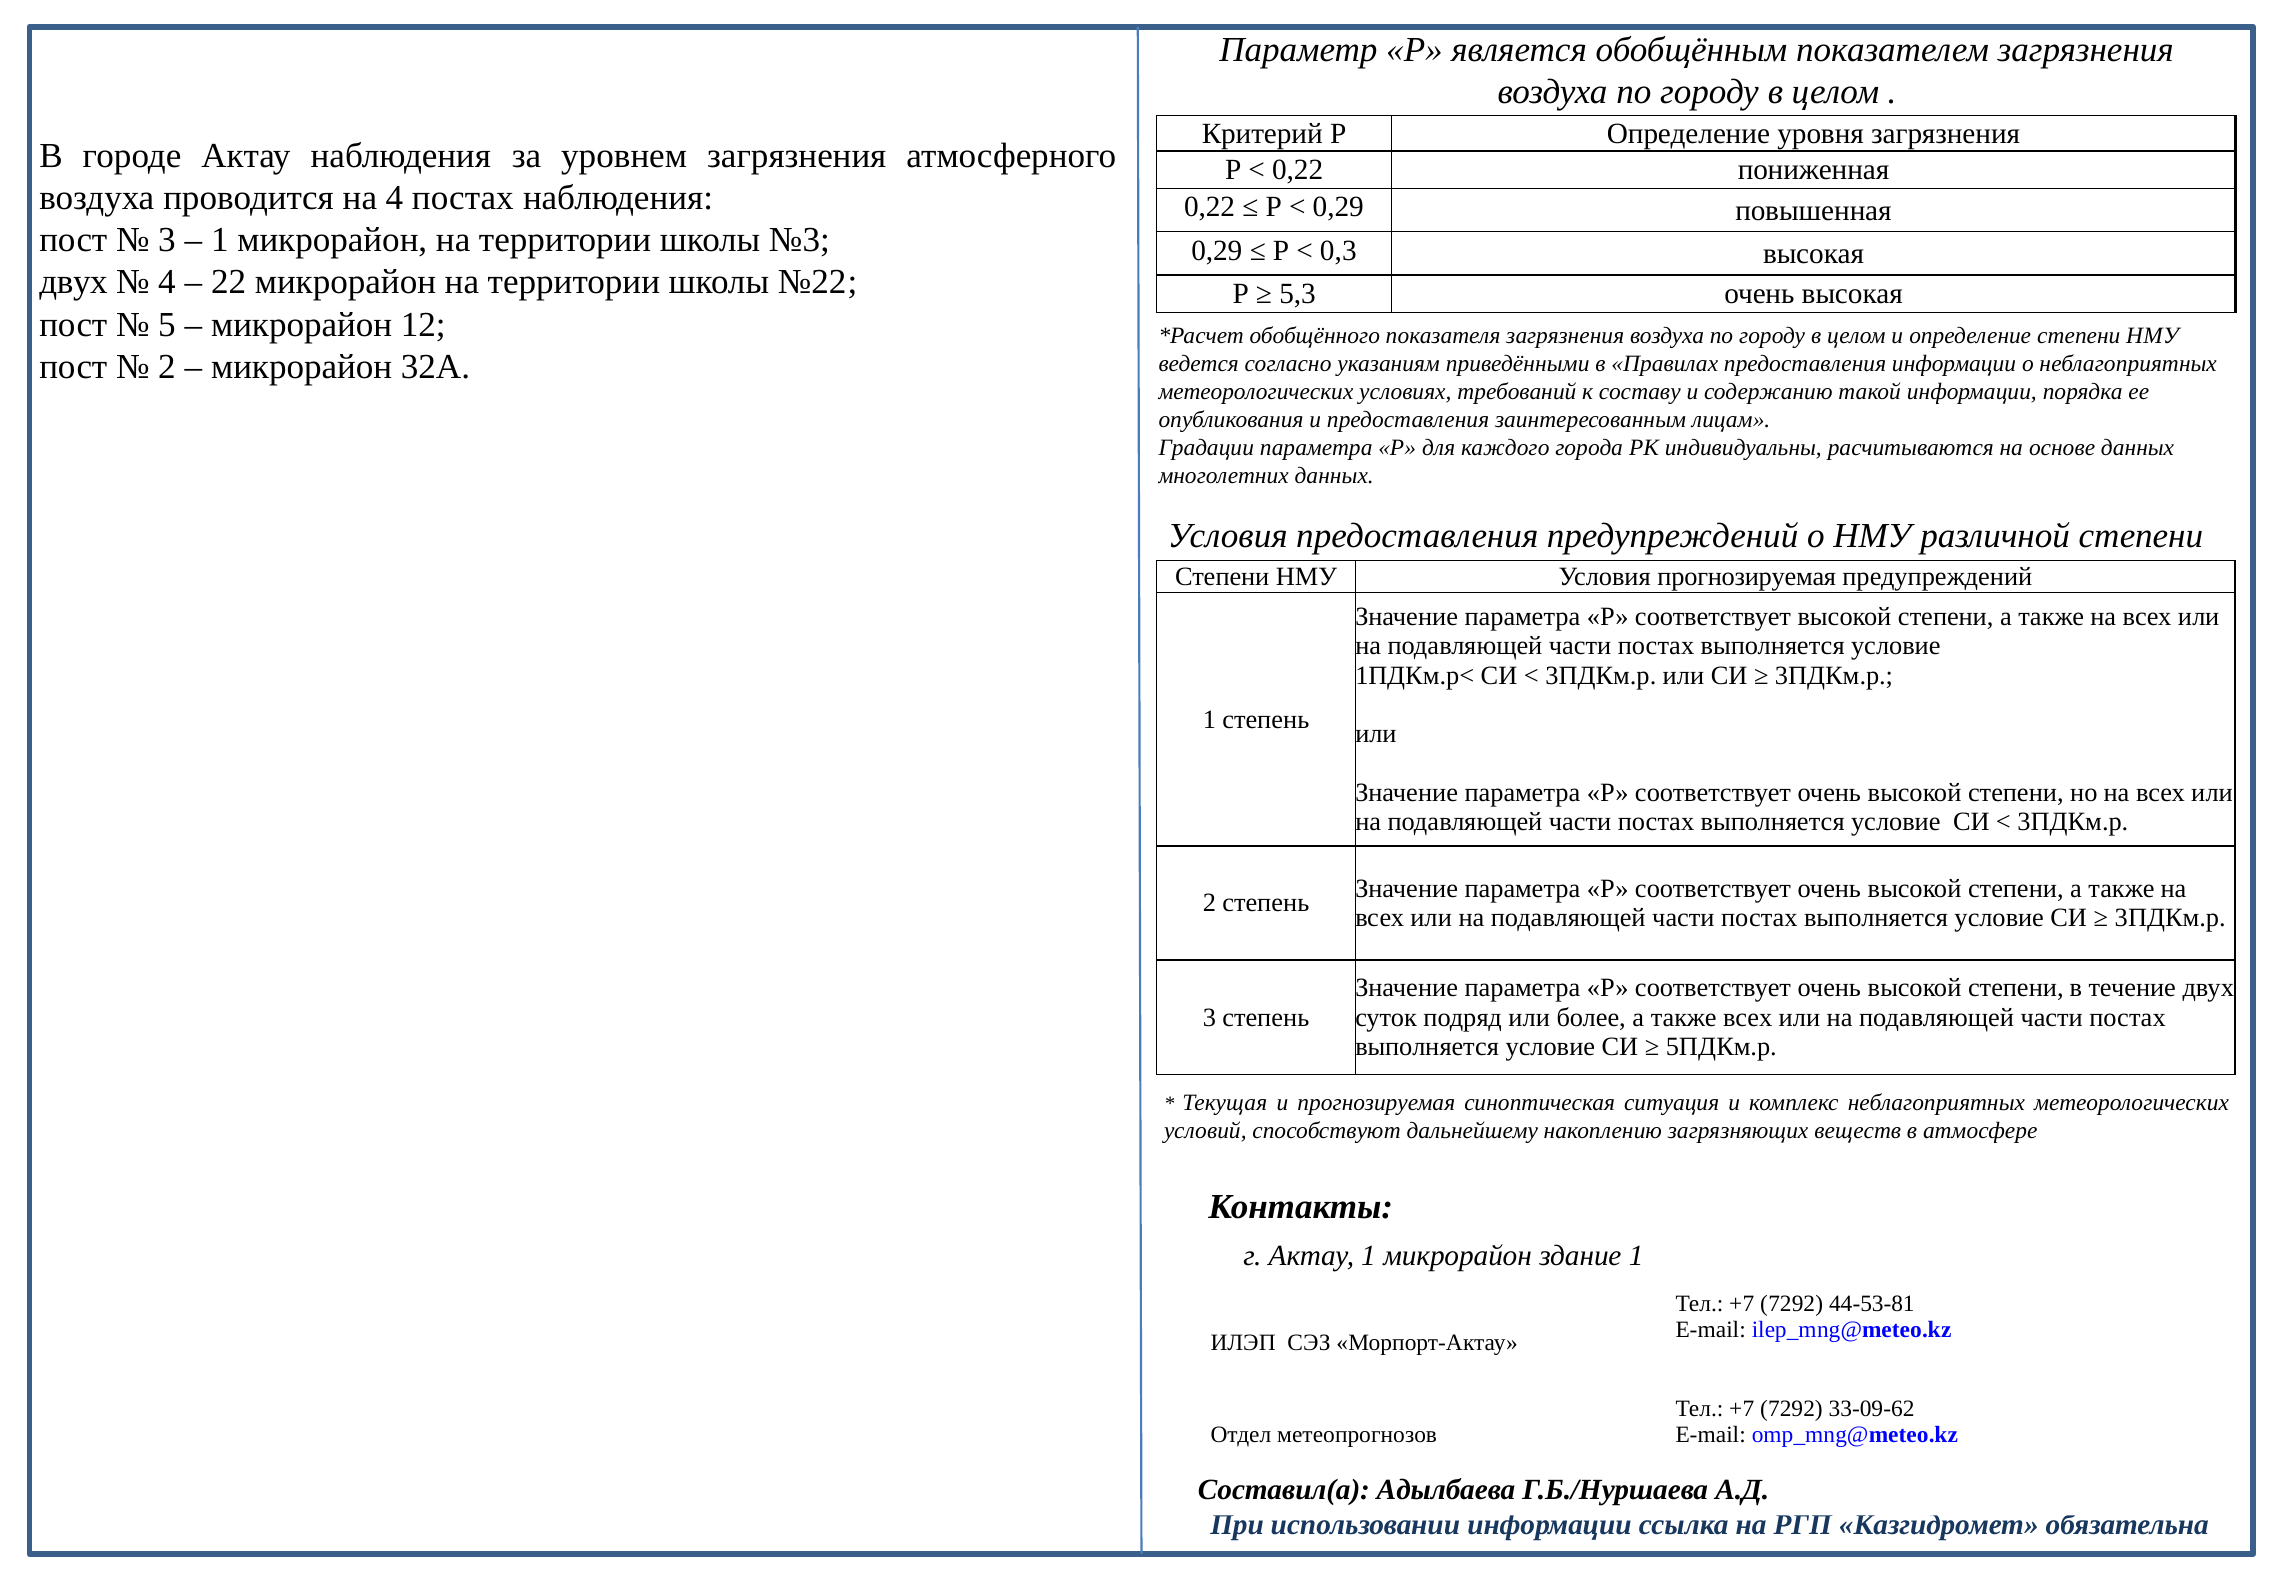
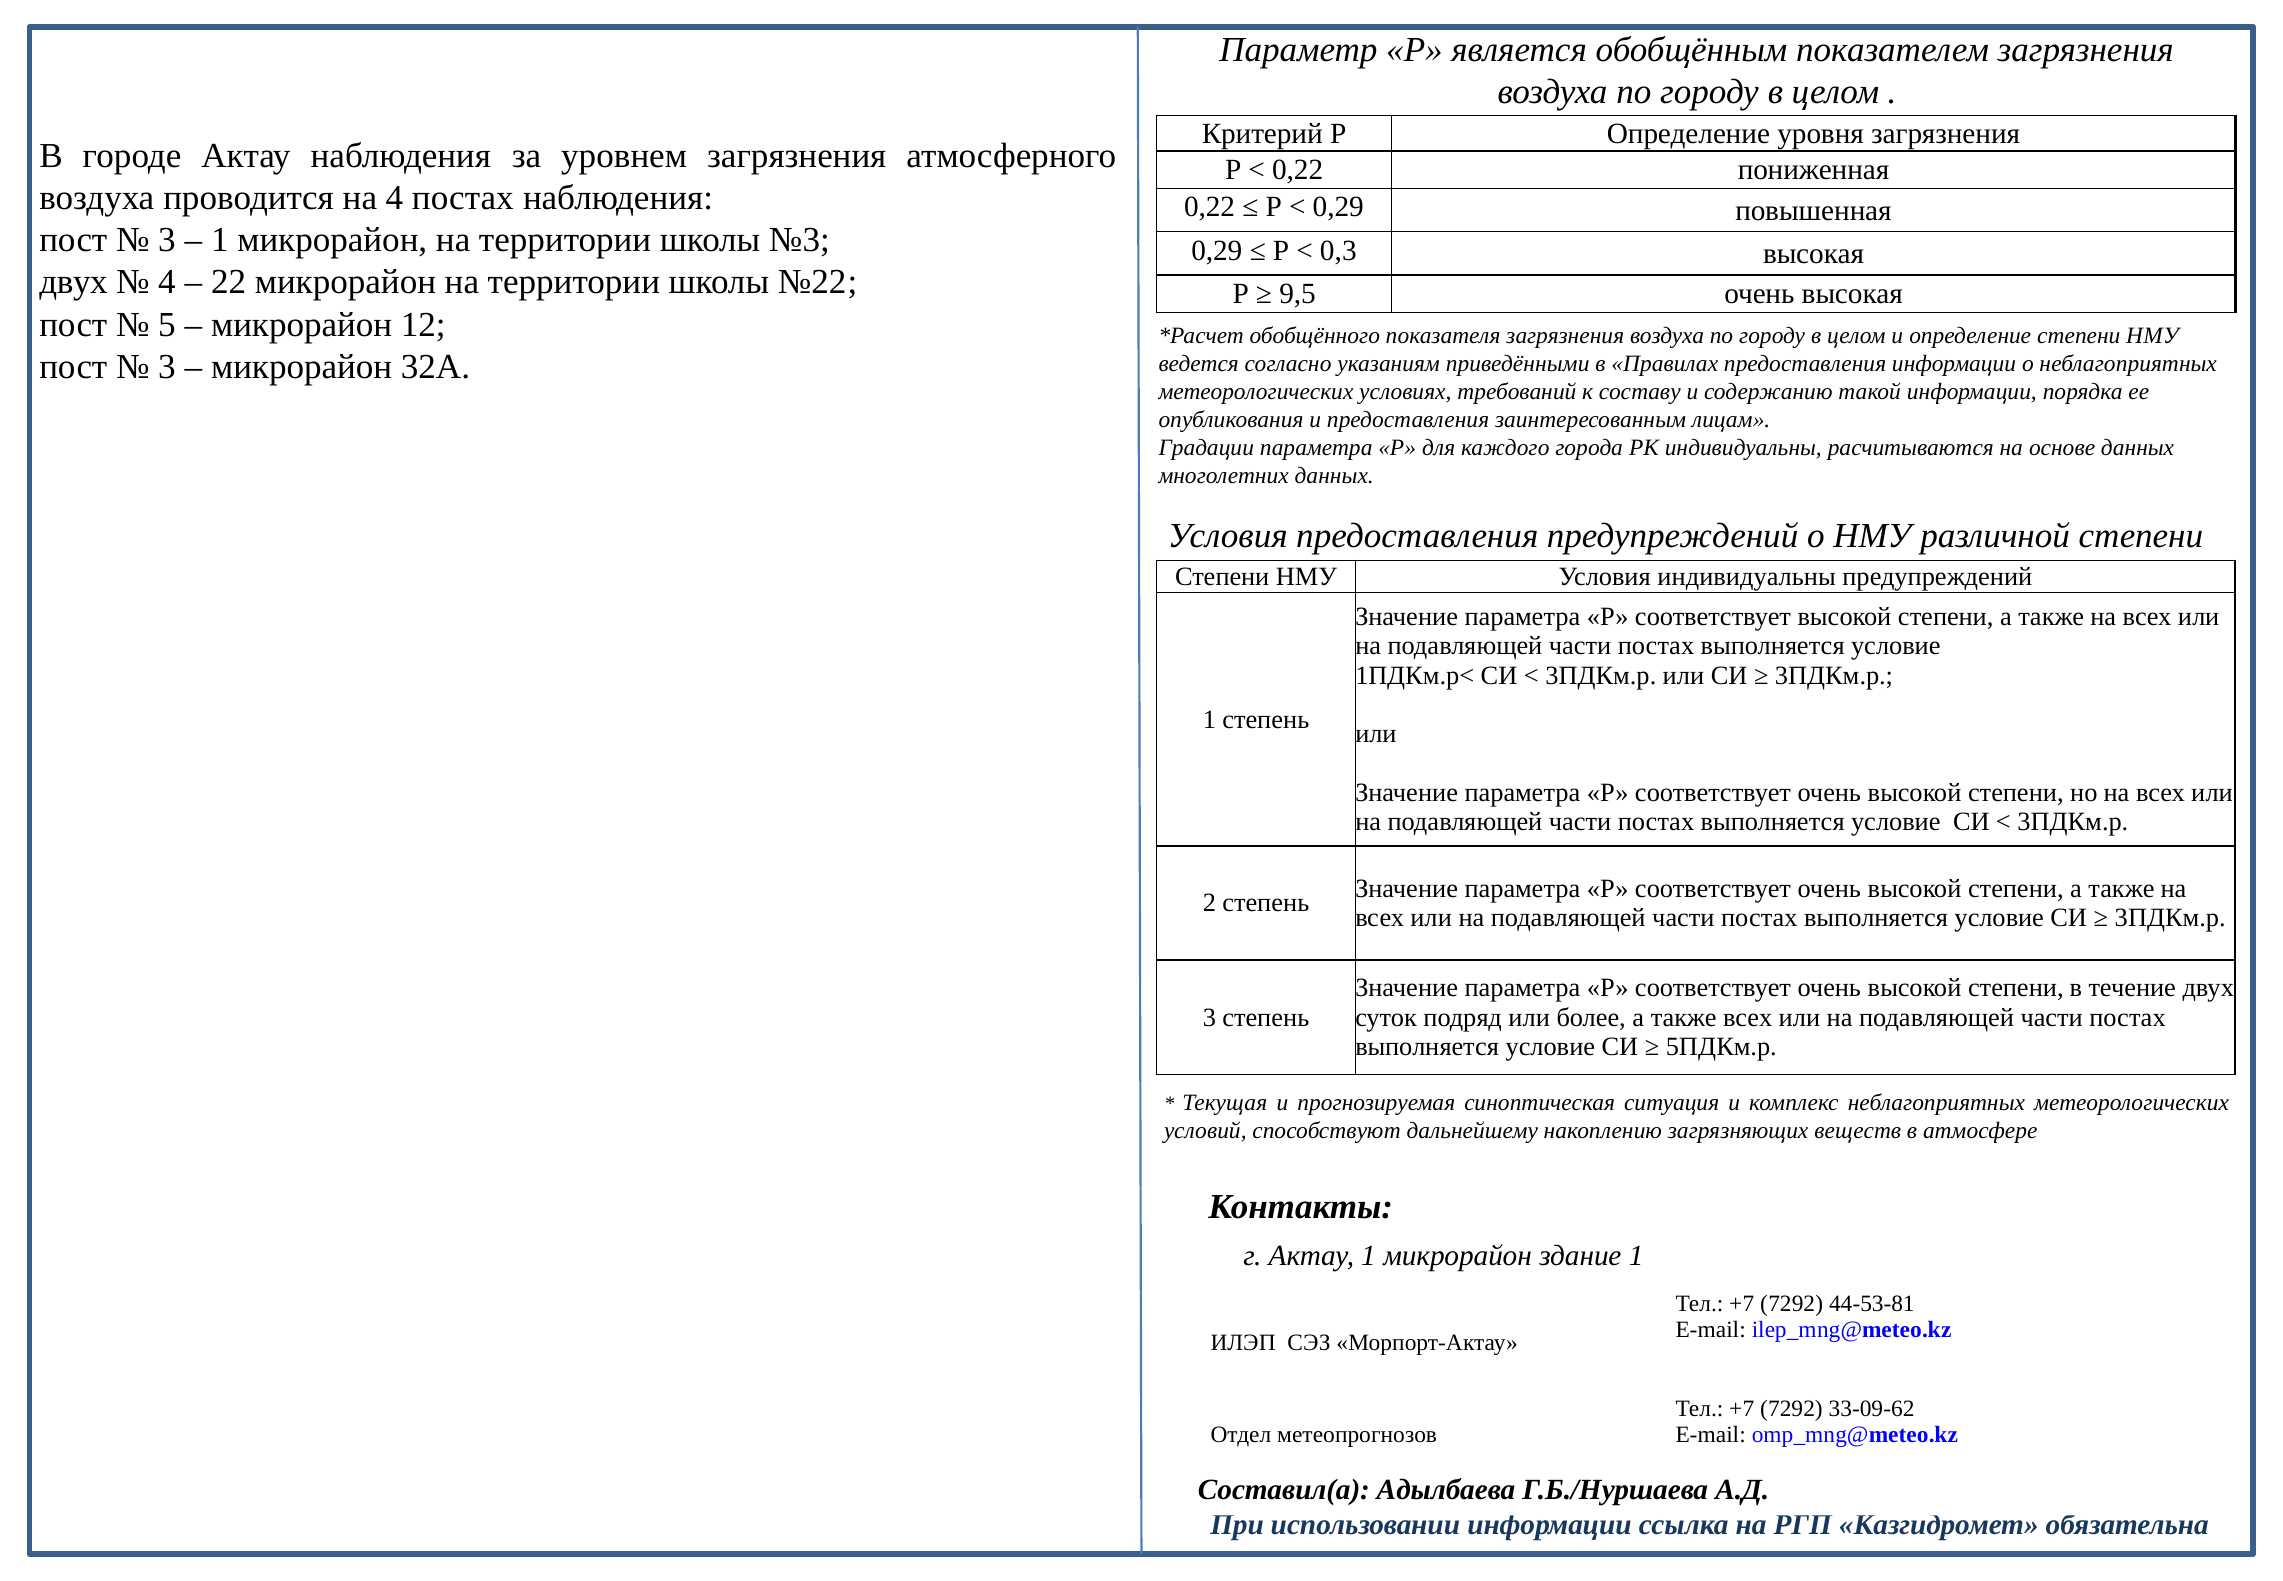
5,3: 5,3 -> 9,5 (1298, 293)
2: 2 -> 3 (167, 367)
Условия прогнозируемая: прогнозируемая -> индивидуальны (1747, 576)
